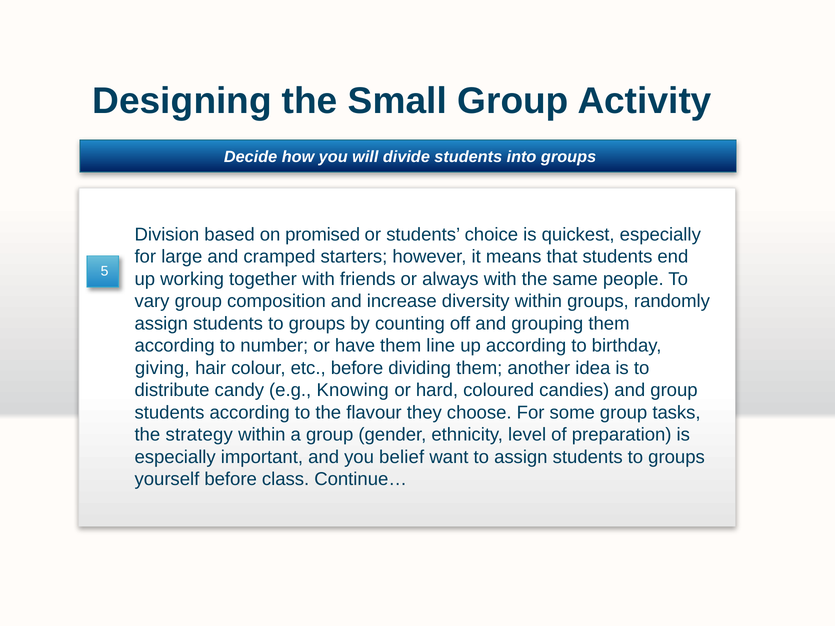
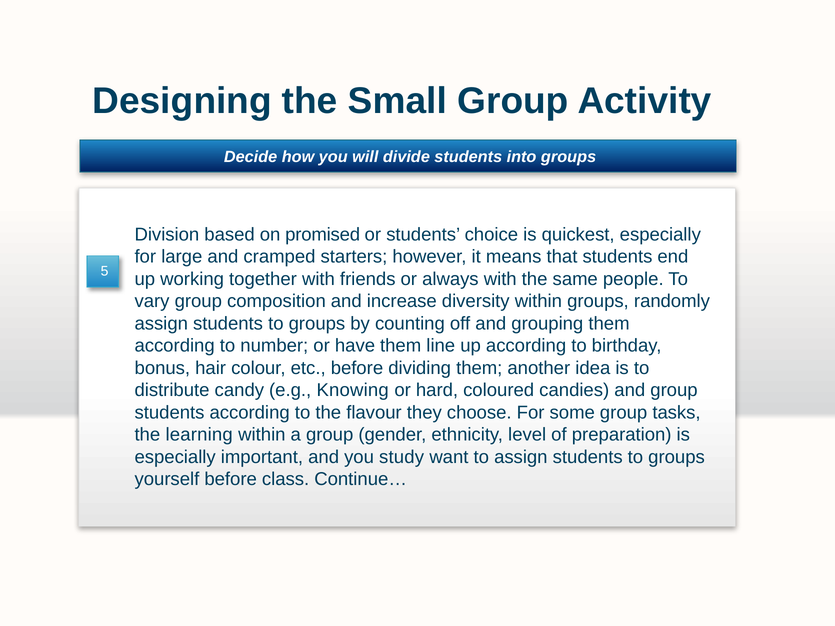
giving: giving -> bonus (162, 368)
strategy: strategy -> learning (199, 435)
belief: belief -> study (402, 457)
